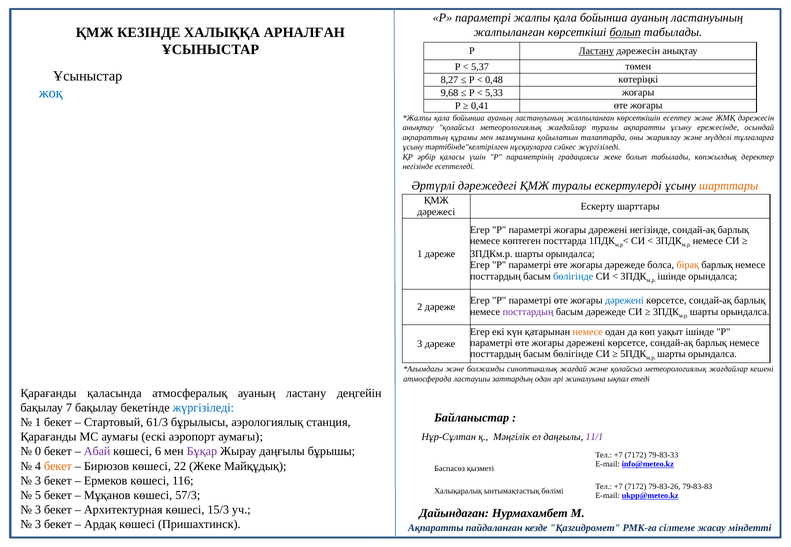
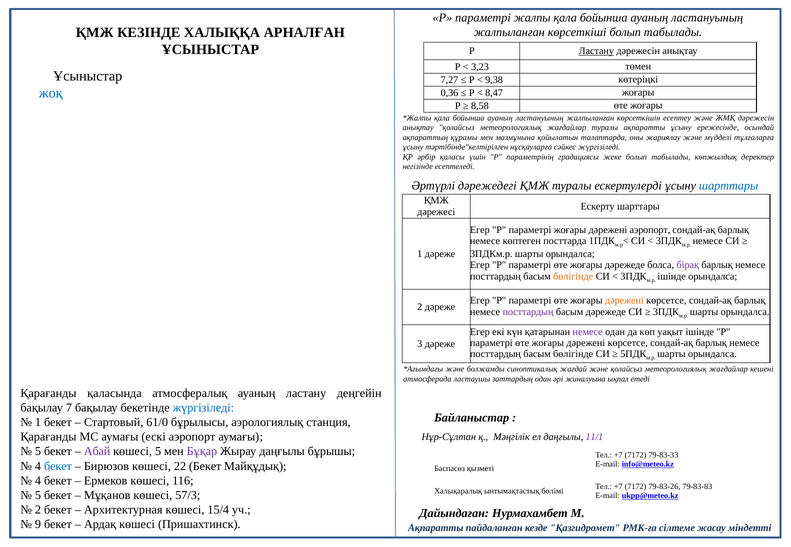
болып underline: present -> none (625, 32)
5,37: 5,37 -> 3,23 (480, 67)
8,27: 8,27 -> 7,27 (449, 80)
0,48: 0,48 -> 9,38 (494, 80)
9,68: 9,68 -> 0,36 (449, 93)
5,33: 5,33 -> 8,47 (494, 93)
0,41: 0,41 -> 8,58 (480, 106)
шарттары colour: orange -> blue (729, 186)
дәрежені негізінде: негізінде -> аэропорт (650, 230)
бірақ colour: orange -> purple (688, 265)
бөлігінде colour: blue -> orange (573, 276)
дәрежені colour: blue -> orange (624, 301)
немесе colour: orange -> purple (588, 332)
61/3: 61/3 -> 61/0 (157, 423)
0: 0 -> 5 (38, 452)
көшесі 6: 6 -> 5 (158, 452)
бекет colour: orange -> blue (58, 467)
22 Жеке: Жеке -> Бекет (205, 467)
3: 3 -> 4 (38, 481)
3: 3 -> 2 (38, 510)
15/3: 15/3 -> 15/4 (218, 510)
3: 3 -> 9 (38, 525)
